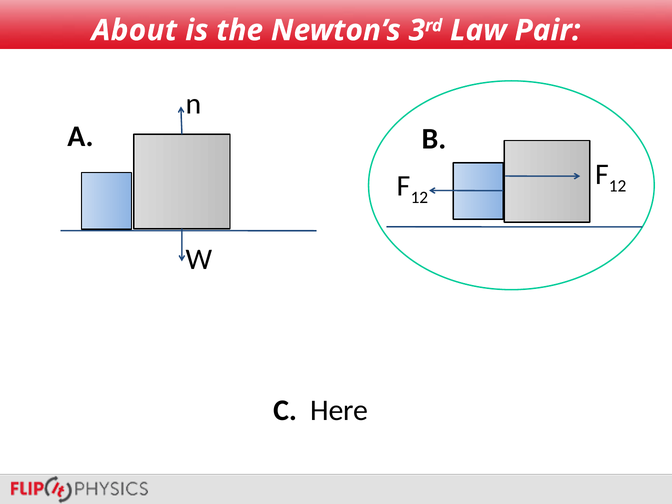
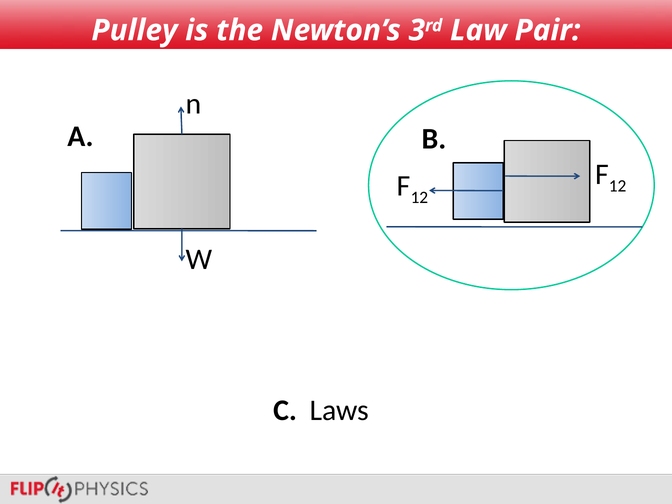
About: About -> Pulley (134, 30)
Here: Here -> Laws (339, 410)
